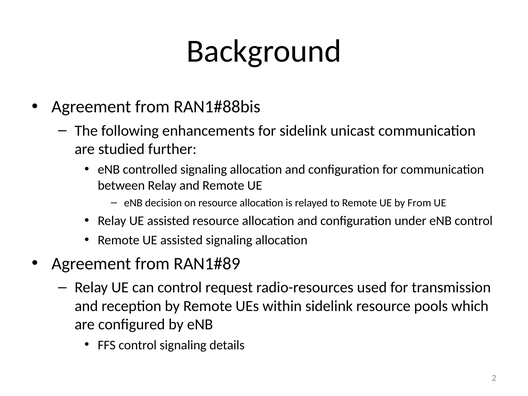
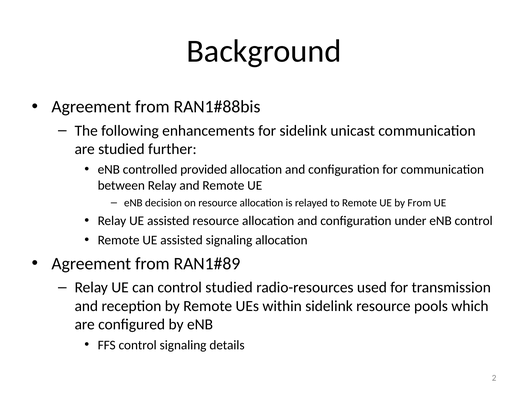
controlled signaling: signaling -> provided (204, 170)
control request: request -> studied (229, 288)
